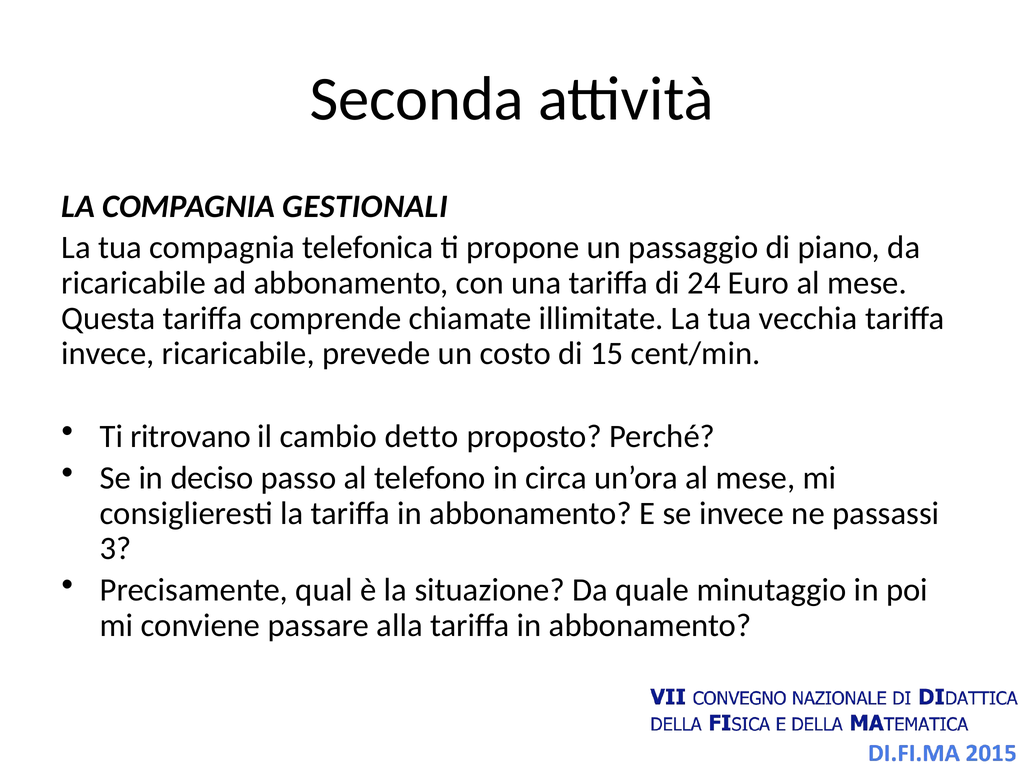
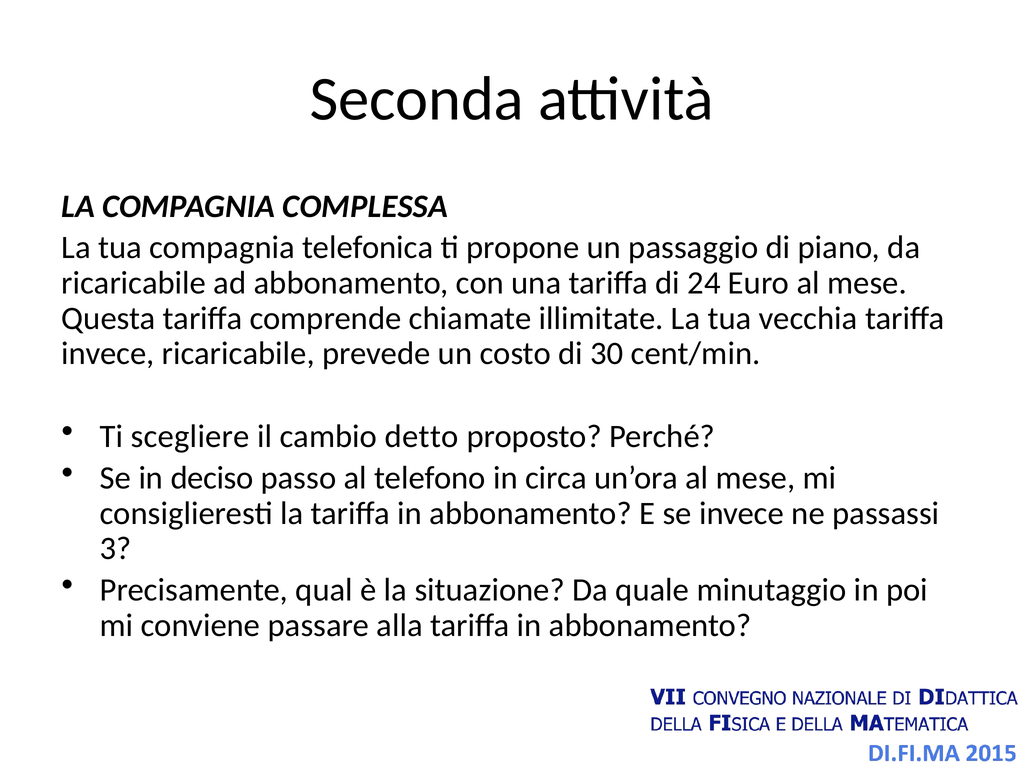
GESTIONALI: GESTIONALI -> COMPLESSA (365, 206)
15: 15 -> 30 (607, 354)
ritrovano: ritrovano -> scegliere (190, 437)
